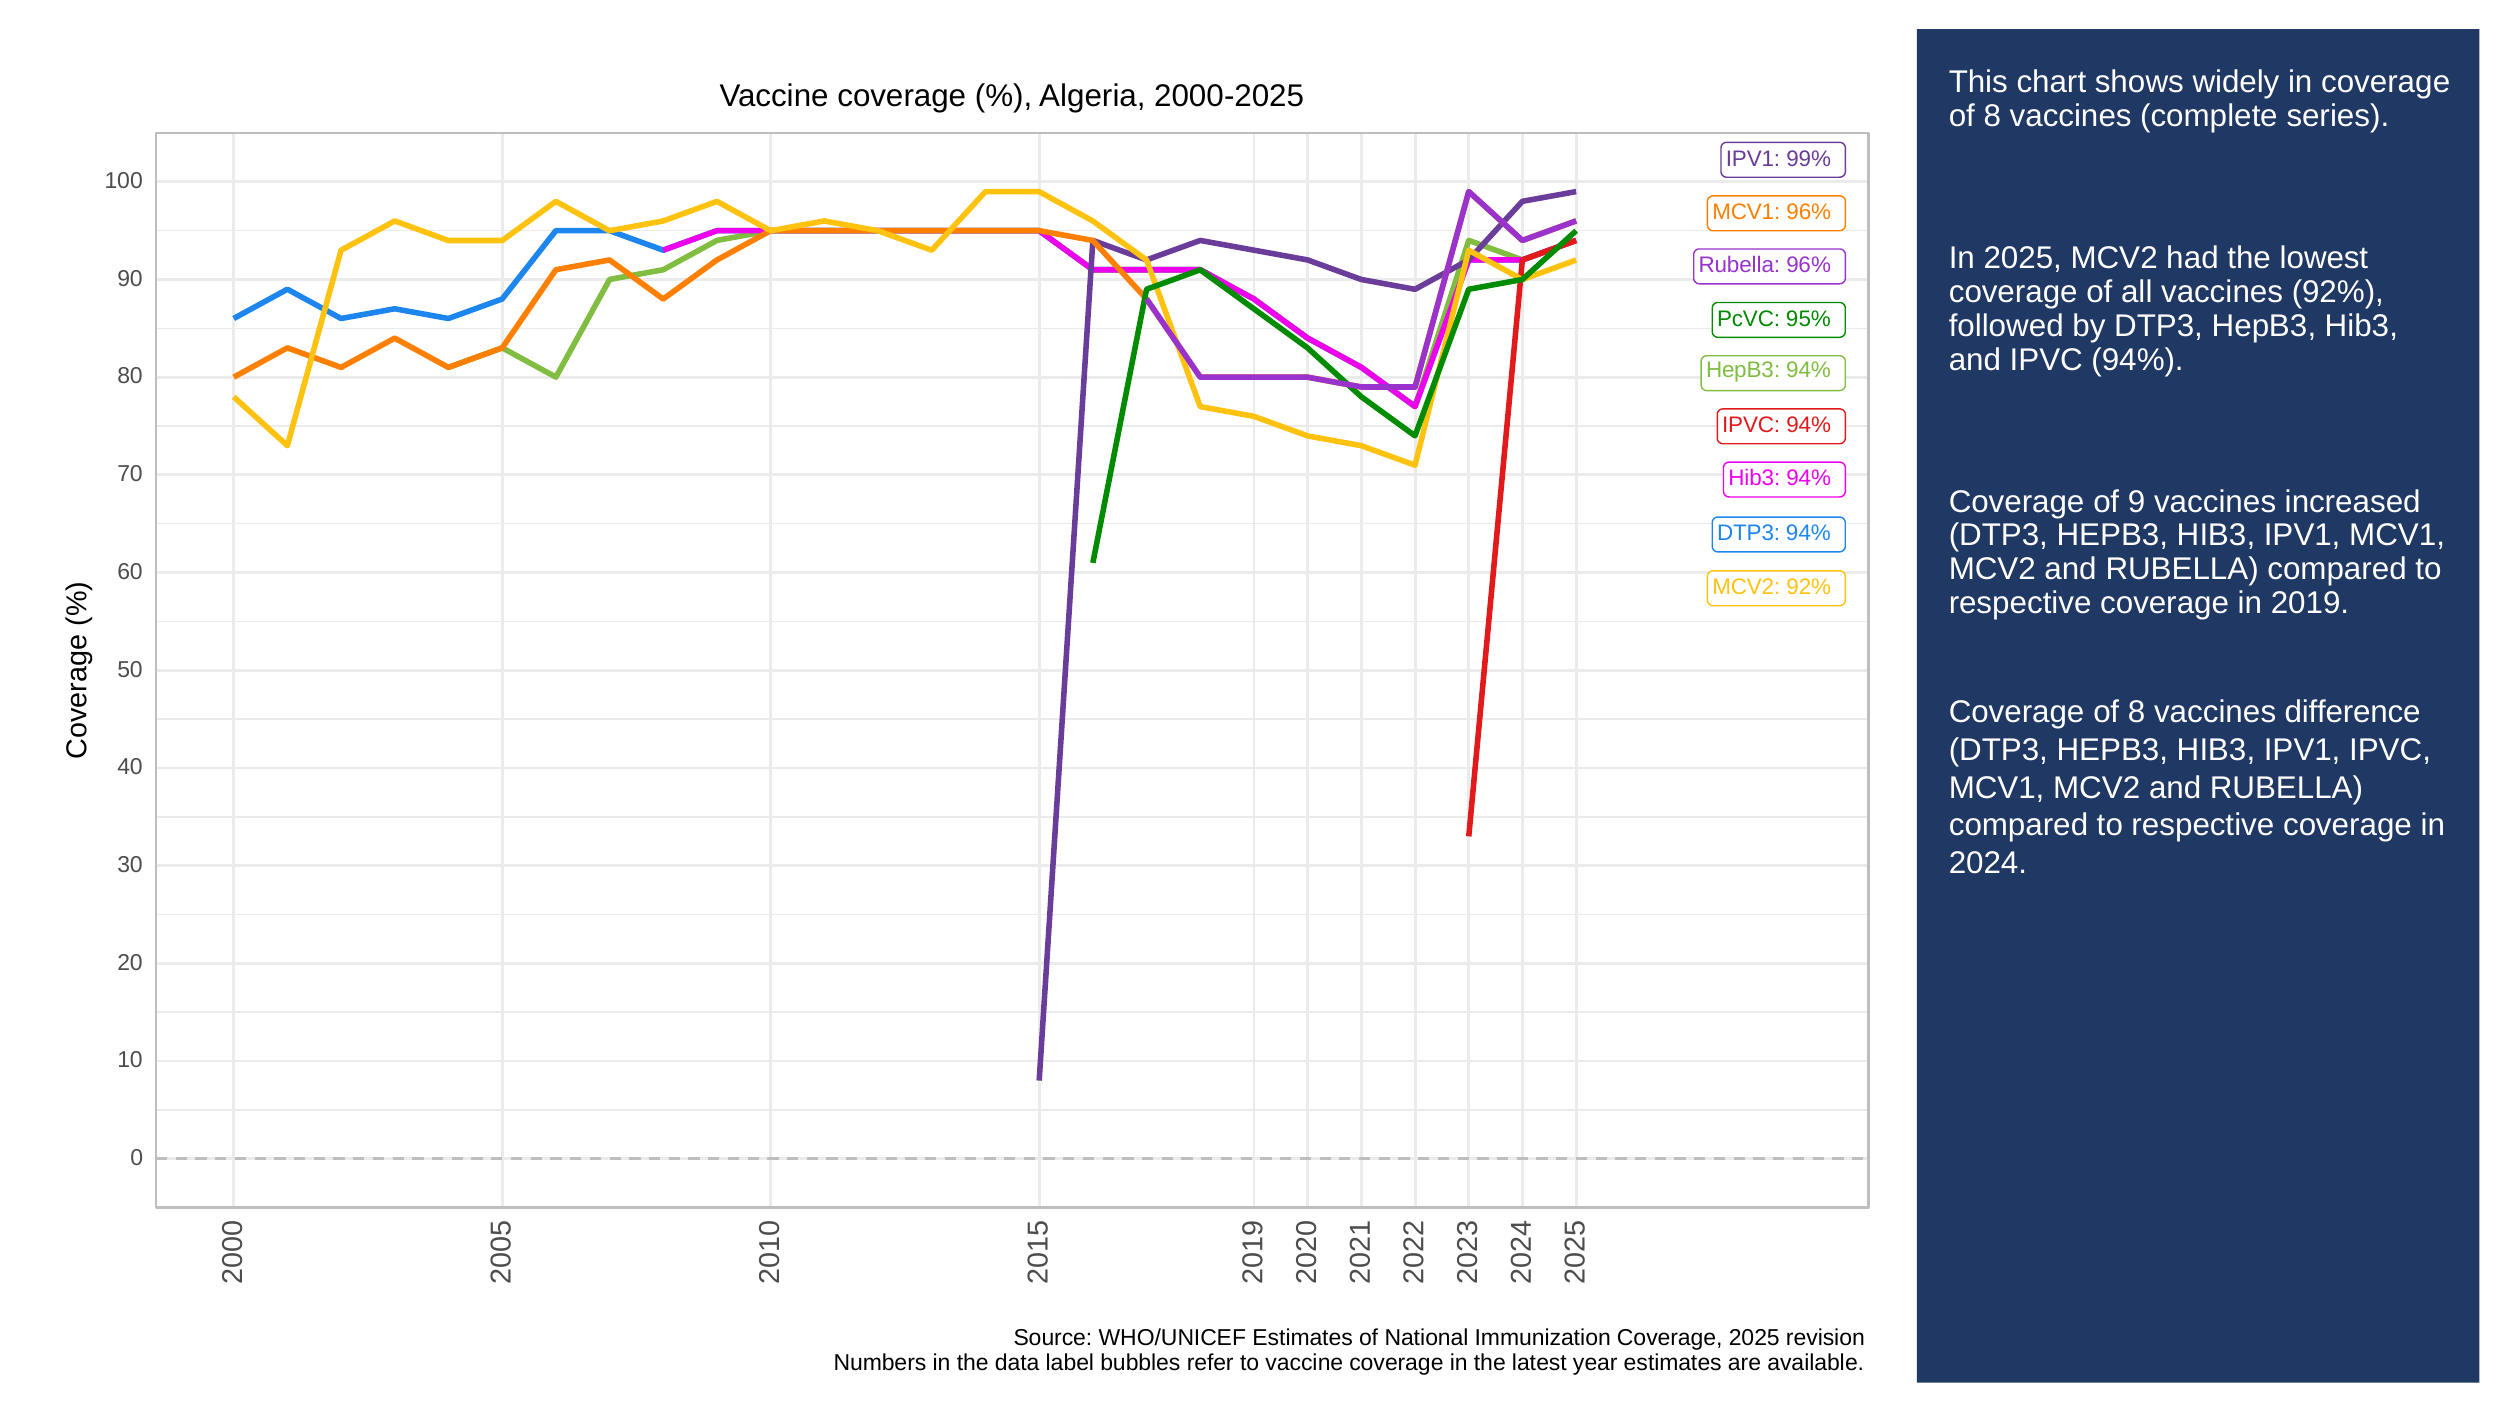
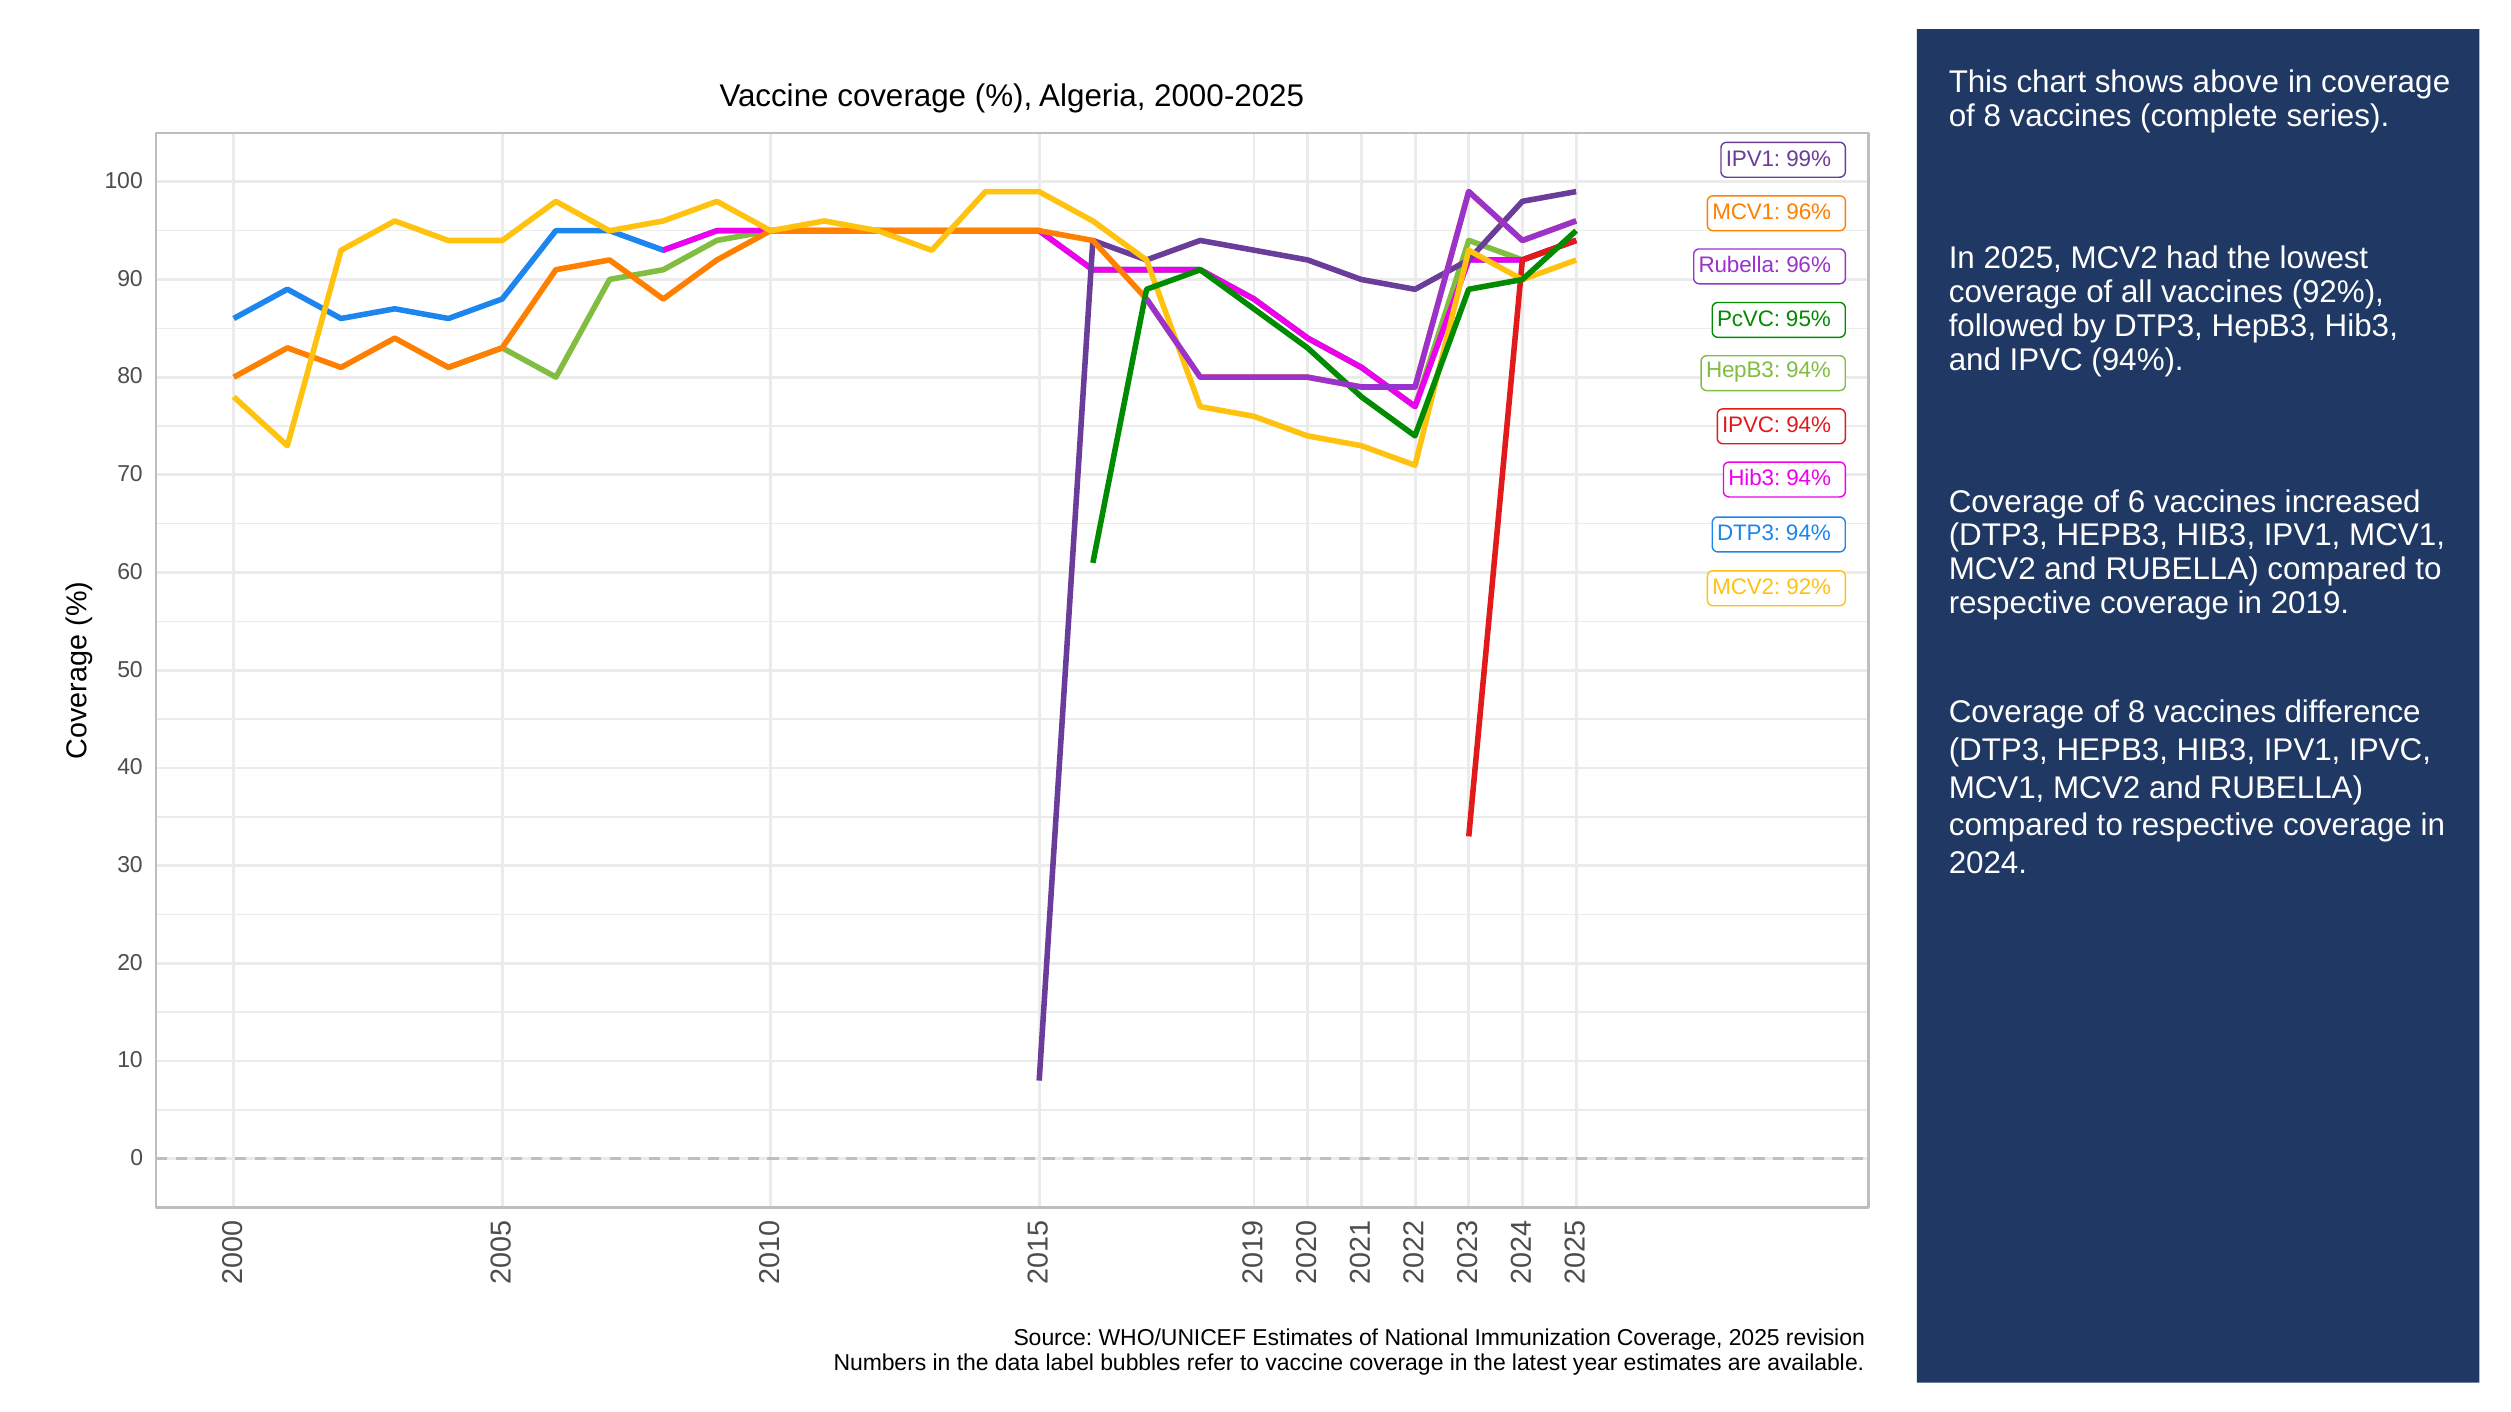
widely: widely -> above (2236, 83)
of 9: 9 -> 6 (2137, 502)
